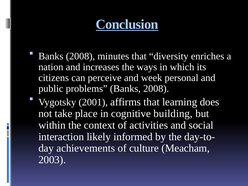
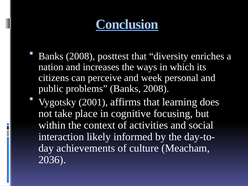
minutes: minutes -> posttest (113, 56)
building: building -> focusing (173, 114)
2003: 2003 -> 2036 (52, 160)
